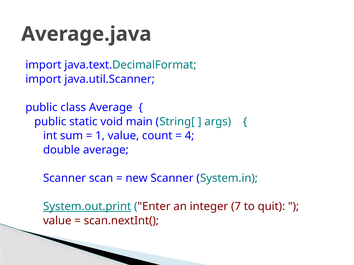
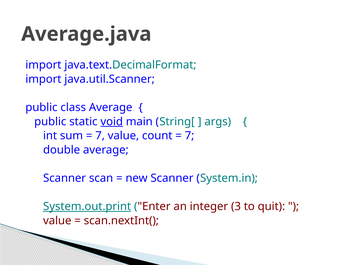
void underline: none -> present (112, 122)
1: 1 -> 7 (100, 136)
4: 4 -> 7 (189, 136)
7: 7 -> 3 (236, 207)
